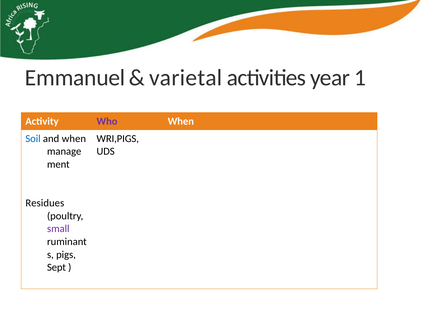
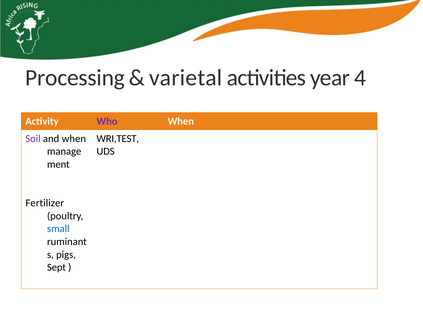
Emmanuel: Emmanuel -> Processing (75, 78)
1: 1 -> 4 (360, 78)
Soil colour: blue -> purple (33, 139)
WRI,PIGS: WRI,PIGS -> WRI,TEST (118, 139)
Residues: Residues -> Fertilizer (45, 203)
small colour: purple -> blue (58, 229)
